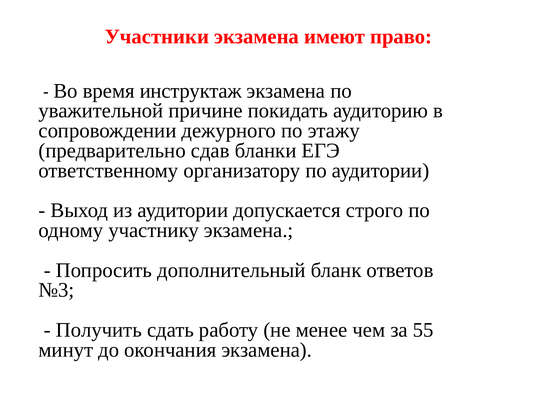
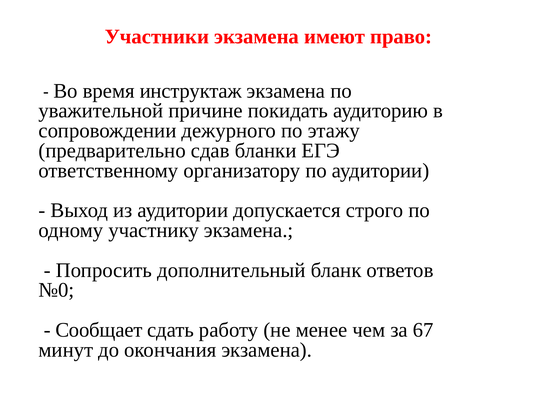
№3: №3 -> №0 (56, 290)
Получить: Получить -> Сообщает (99, 330)
55: 55 -> 67 (423, 330)
